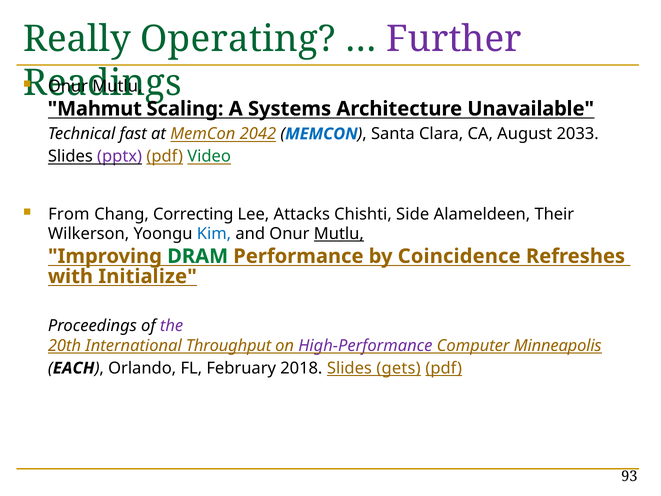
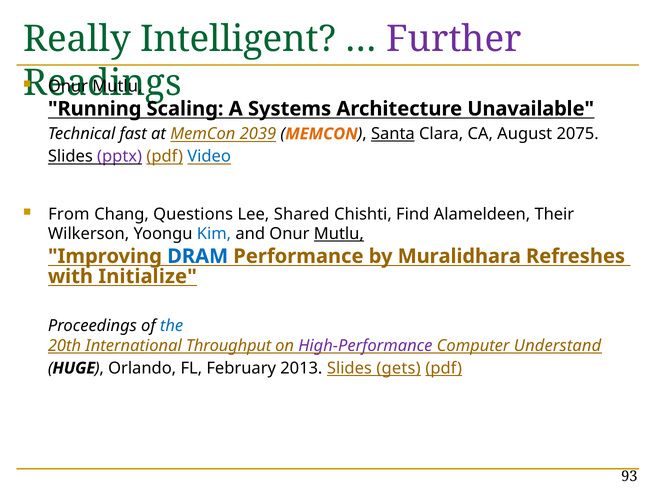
Operating: Operating -> Intelligent (238, 39)
Mahmut: Mahmut -> Running (95, 109)
2042: 2042 -> 2039 (258, 134)
MEMCON colour: blue -> orange (321, 134)
Santa underline: none -> present (393, 134)
2033: 2033 -> 2075 (578, 134)
Video colour: green -> blue (209, 156)
Correcting: Correcting -> Questions (193, 214)
Attacks: Attacks -> Shared (302, 214)
Side: Side -> Find (413, 214)
DRAM colour: green -> blue (198, 256)
Coincidence: Coincidence -> Muralidhara (459, 256)
the colour: purple -> blue (172, 326)
Minneapolis: Minneapolis -> Understand (558, 345)
EACH: EACH -> HUGE (74, 368)
2018: 2018 -> 2013 (301, 368)
